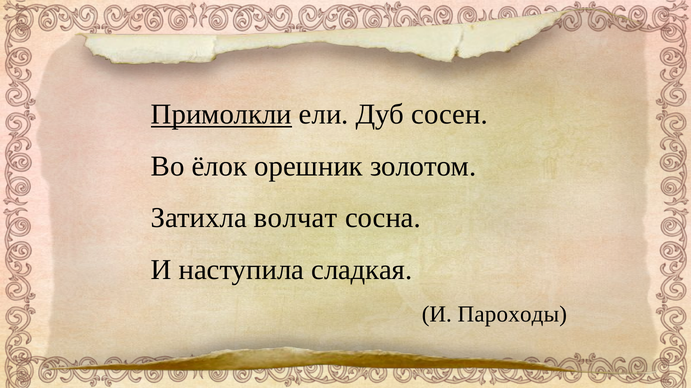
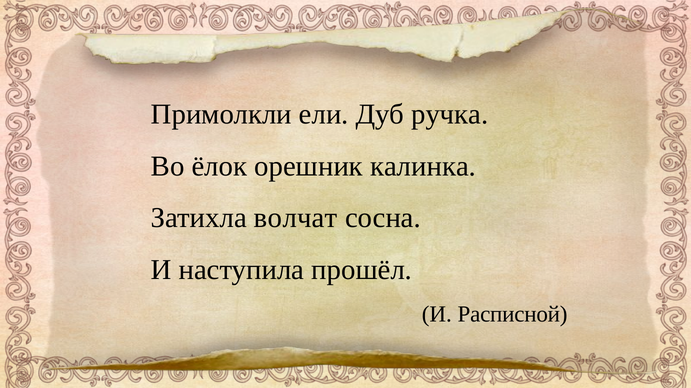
Примолкли underline: present -> none (221, 115)
сосен: сосен -> ручка (450, 115)
золотом: золотом -> калинка (423, 166)
сладкая: сладкая -> прошёл (362, 270)
Пароходы: Пароходы -> Расписной (513, 315)
